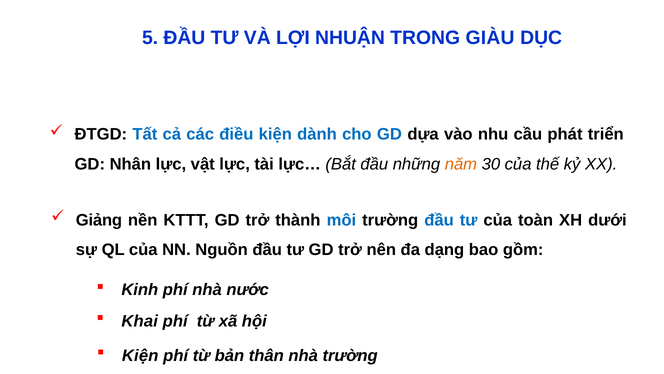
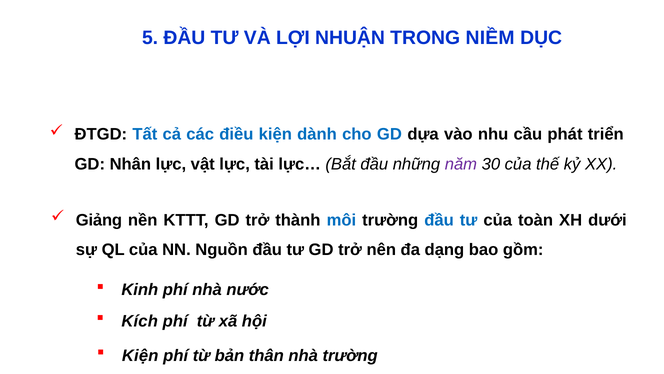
GIÀU: GIÀU -> NIỀM (490, 38)
năm colour: orange -> purple (461, 164)
Khai: Khai -> Kích (140, 321)
